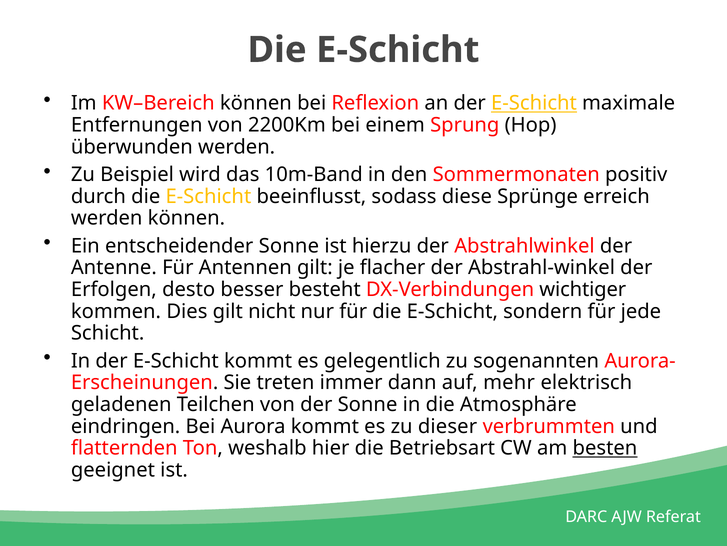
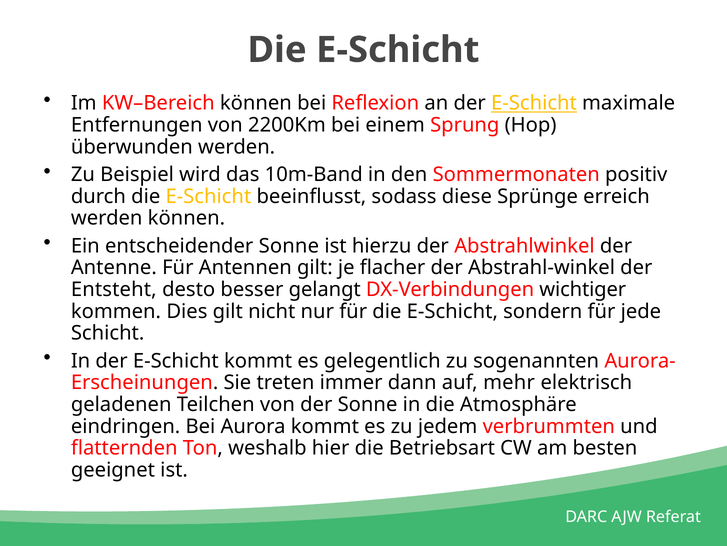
Erfolgen: Erfolgen -> Entsteht (114, 289)
besteht: besteht -> gelangt (325, 289)
dieser: dieser -> jedem (448, 426)
besten underline: present -> none (605, 448)
